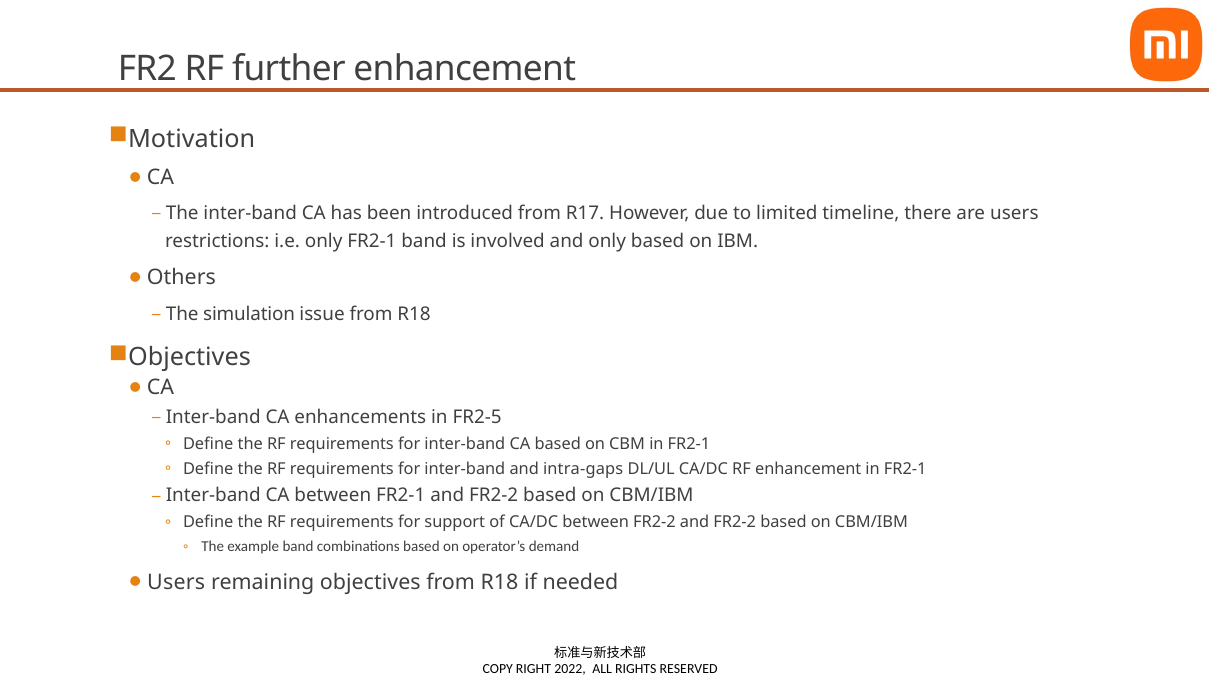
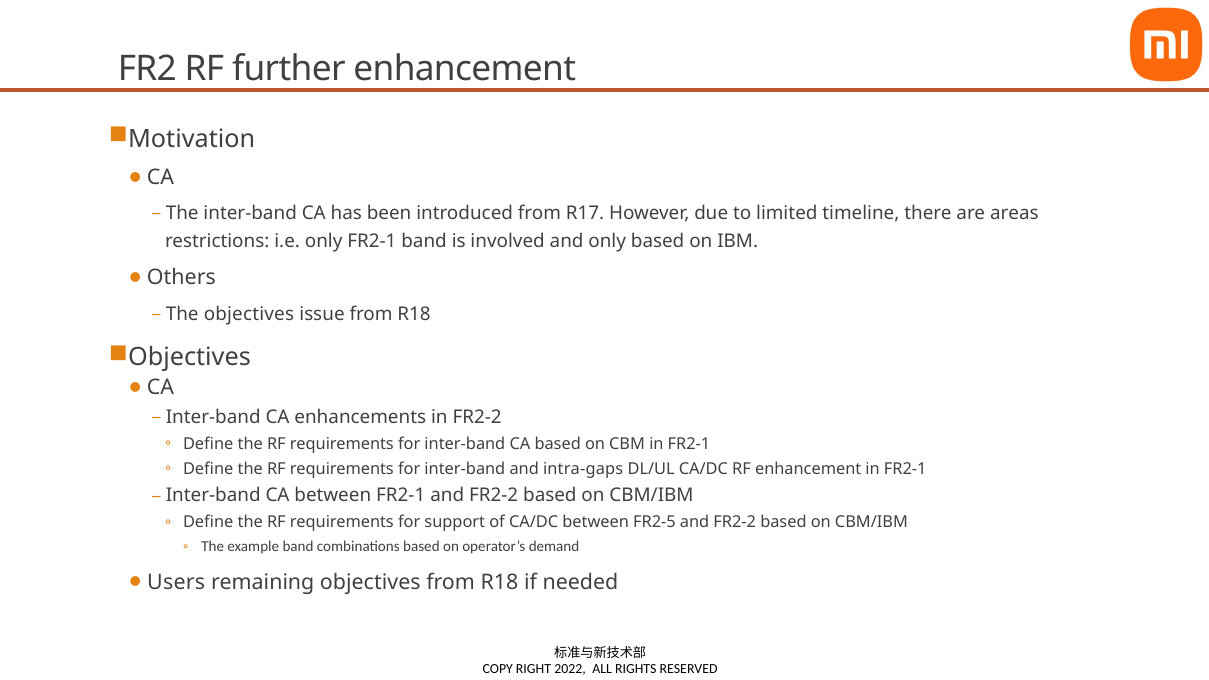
are users: users -> areas (1014, 214)
simulation: simulation -> objectives (249, 314)
in FR2-5: FR2-5 -> FR2-2 (477, 417)
between FR2-2: FR2-2 -> FR2-5 (654, 522)
